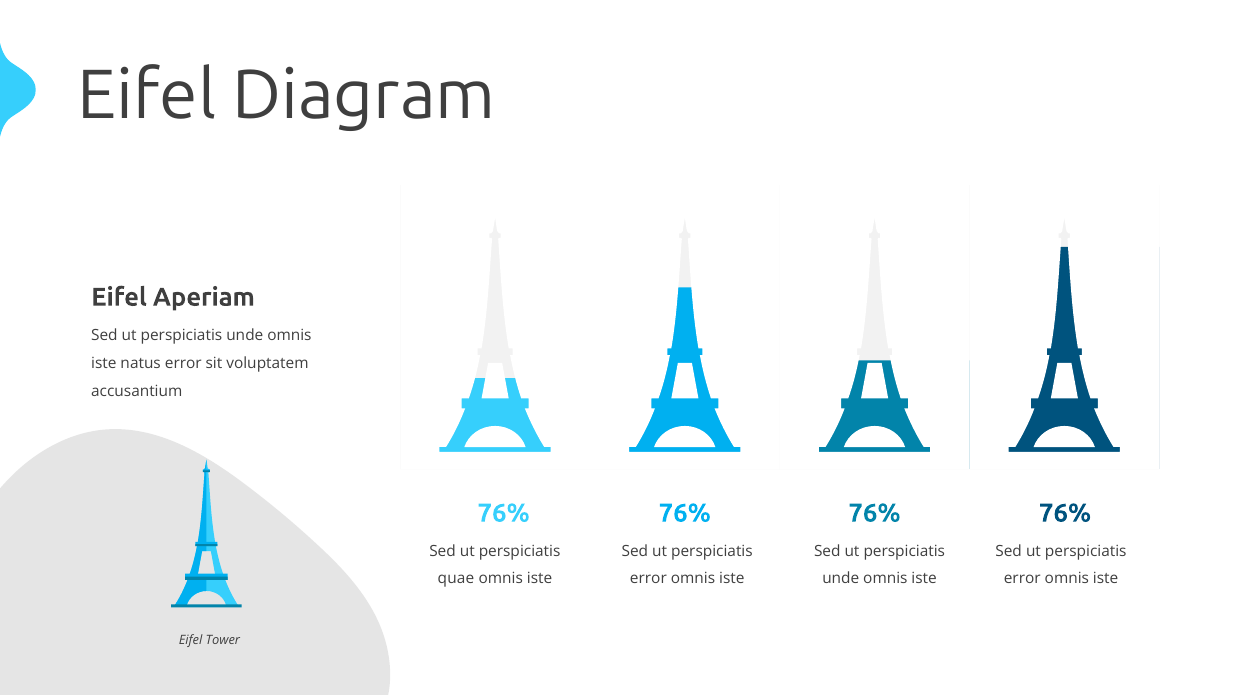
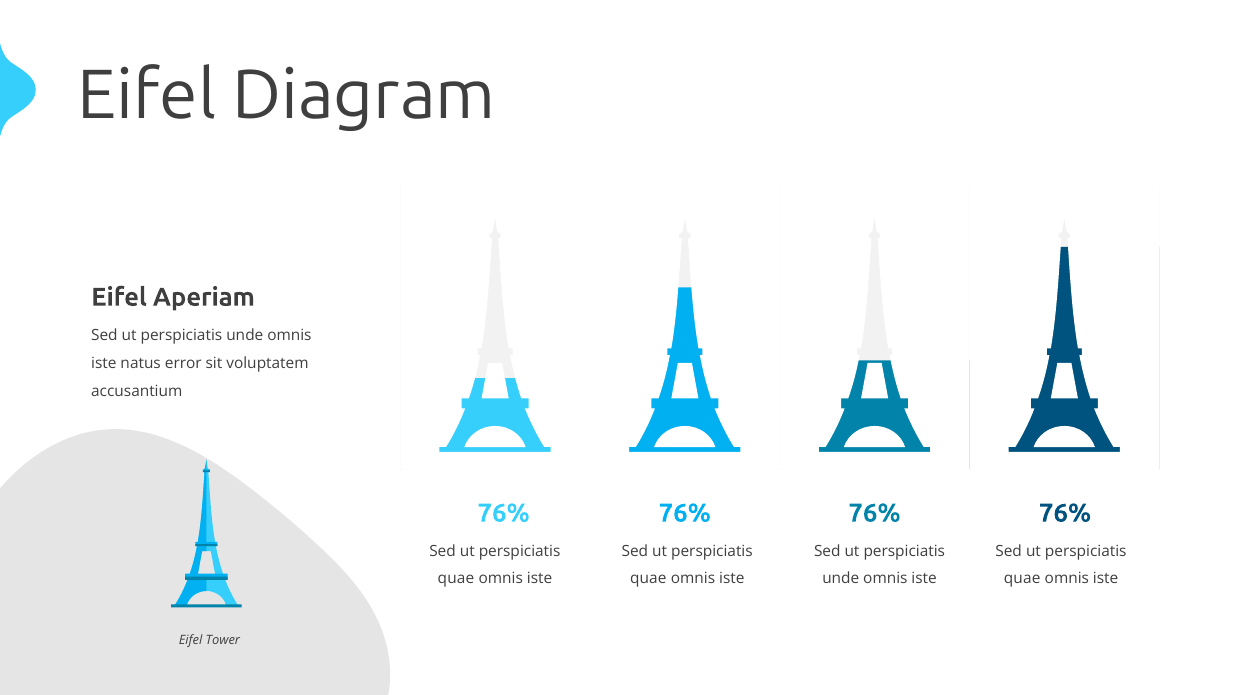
error: error -> quae (648, 579)
error: error -> quae (1022, 579)
